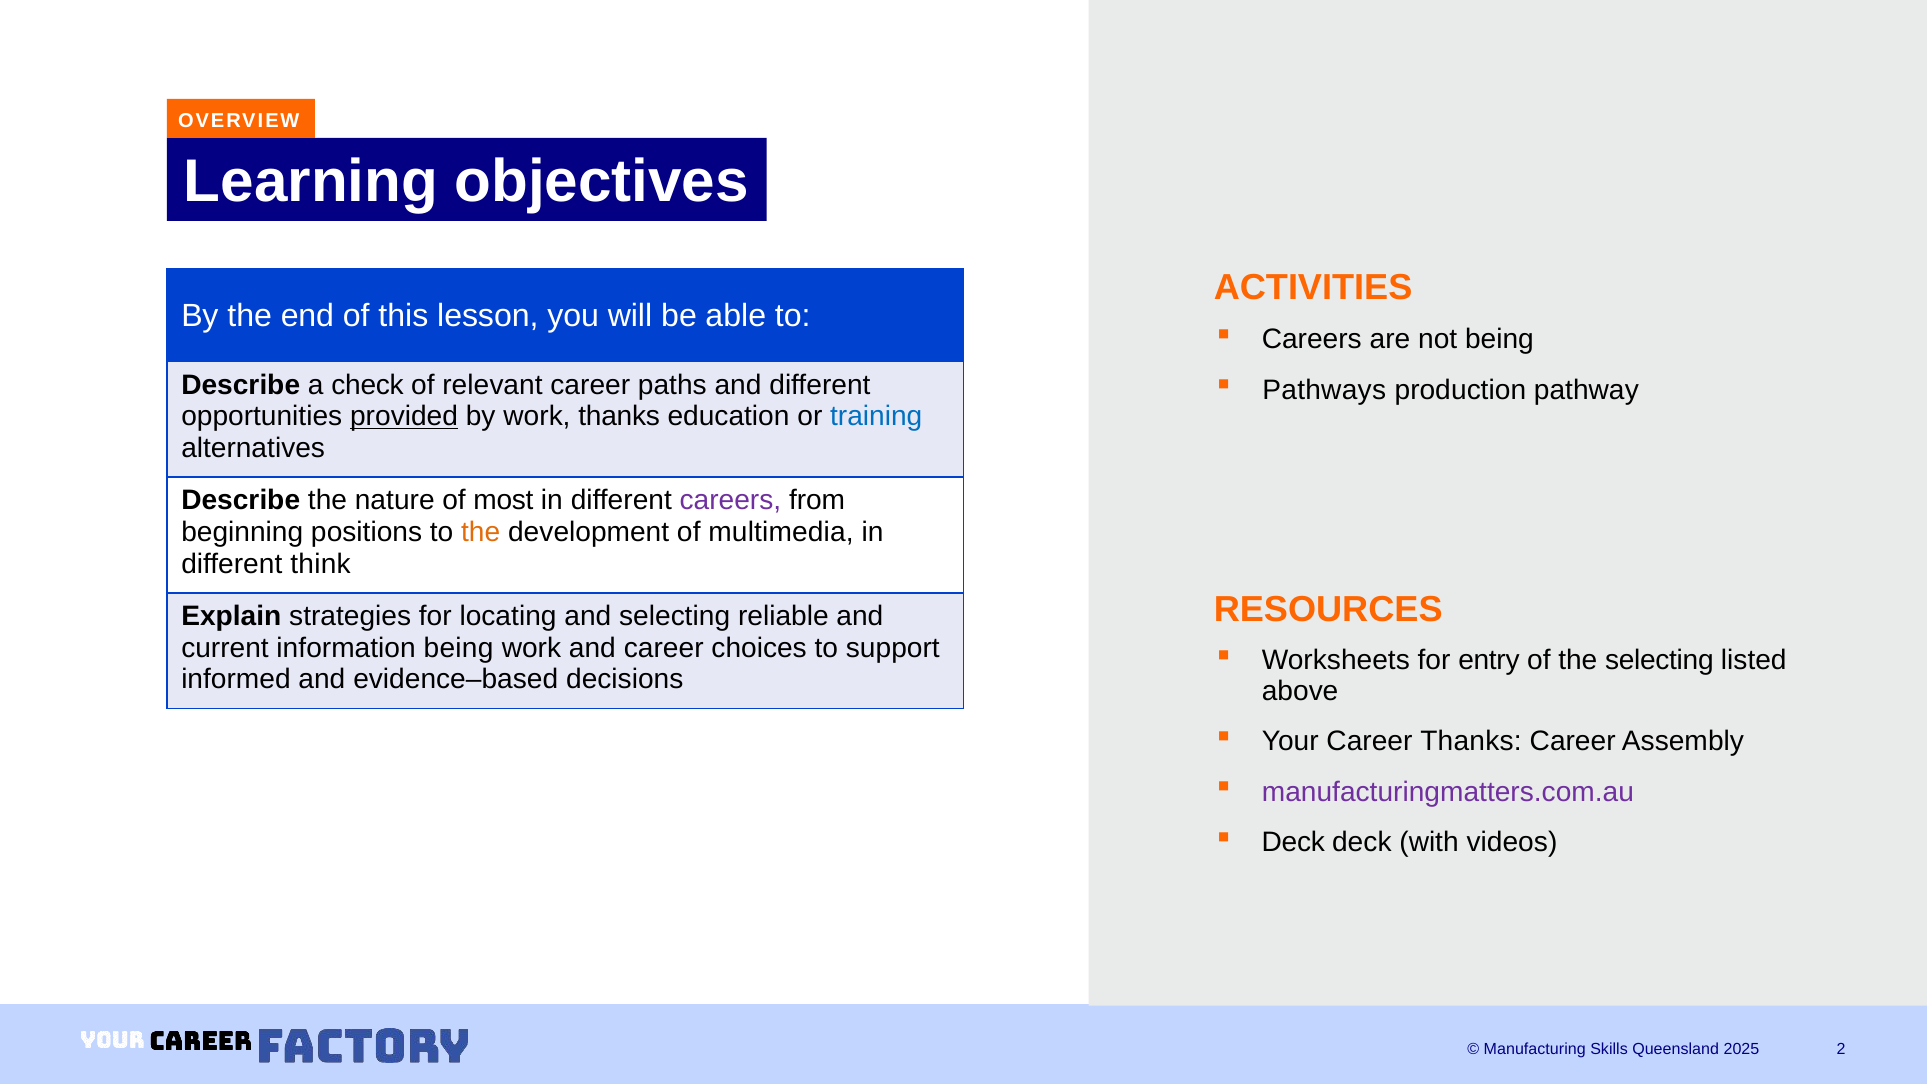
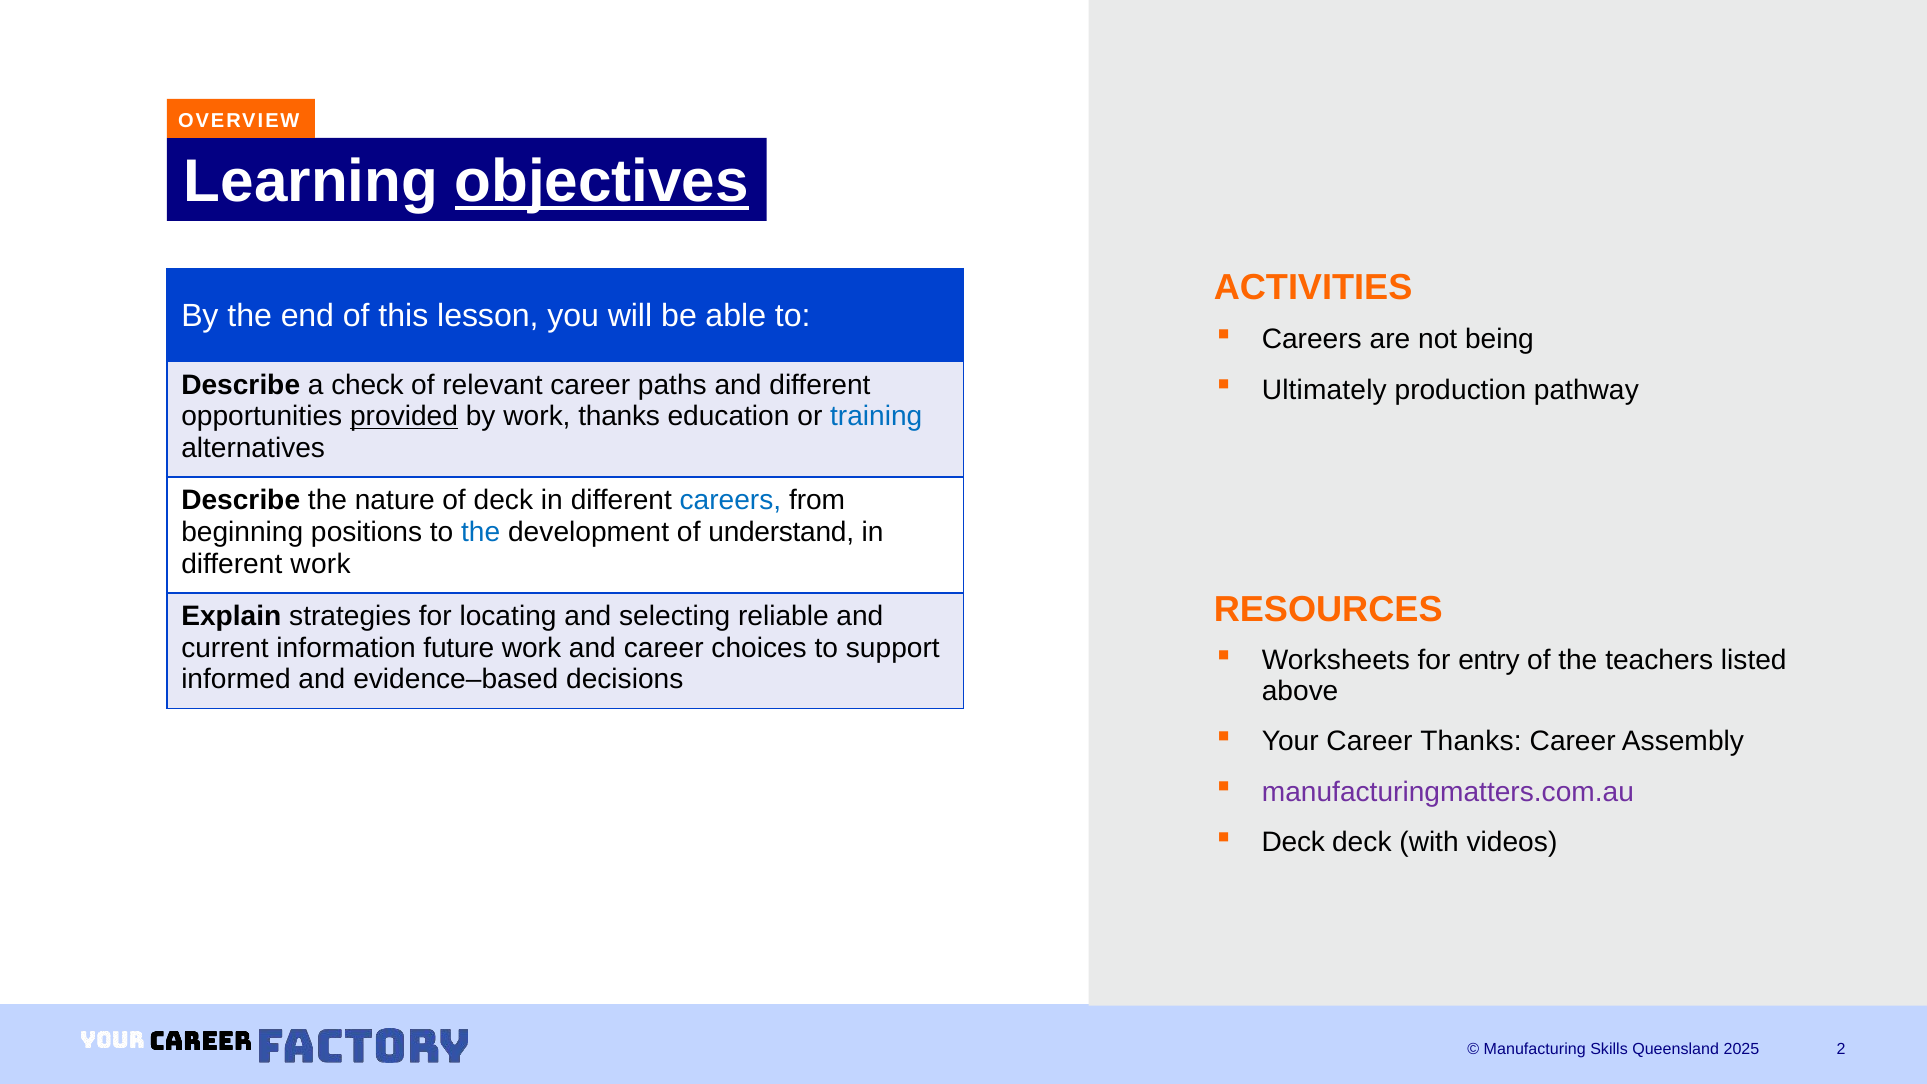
objectives underline: none -> present (602, 182)
Pathways: Pathways -> Ultimately (1324, 390)
of most: most -> deck (503, 501)
careers colour: purple -> blue (730, 501)
the colour: orange -> blue (481, 532)
multimedia: multimedia -> understand (781, 532)
different think: think -> work (321, 564)
information being: being -> future (459, 648)
the selecting: selecting -> teachers (1659, 661)
